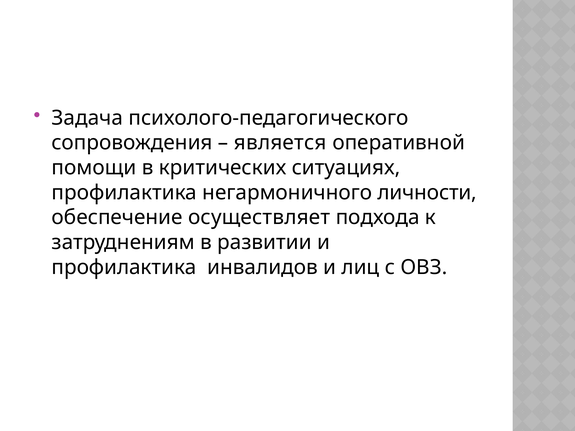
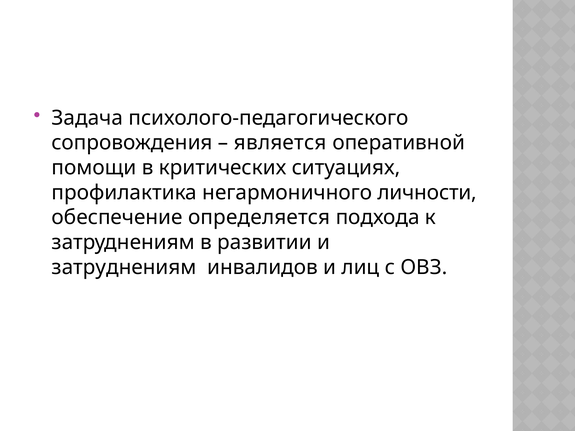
осуществляет: осуществляет -> определяется (259, 218)
профилактика: профилактика -> затруднениям (124, 267)
